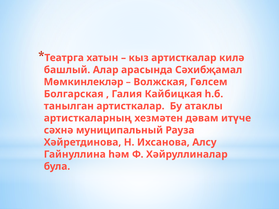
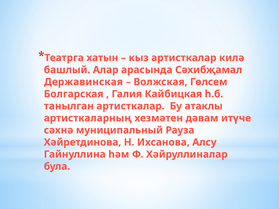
Мөмкинлекләр: Мөмкинлекләр -> Державинская (83, 82)
